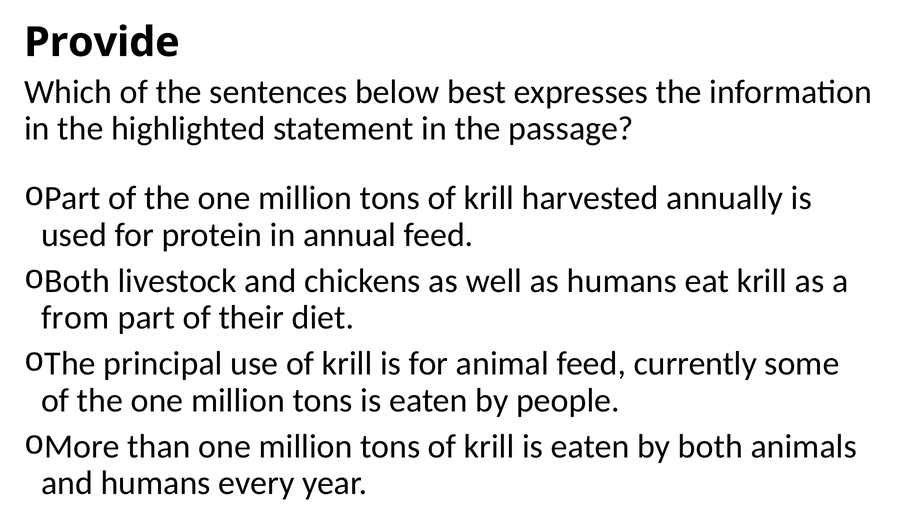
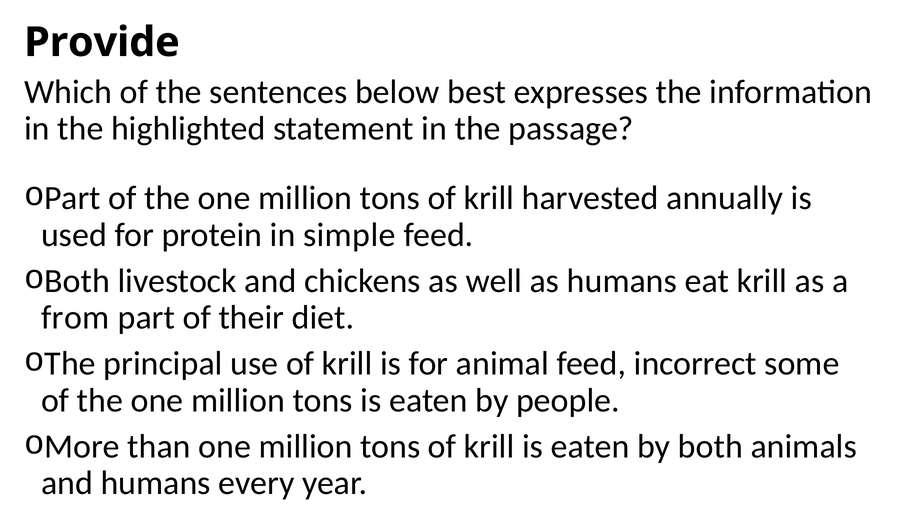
annual: annual -> simple (349, 235)
currently: currently -> incorrect (695, 364)
